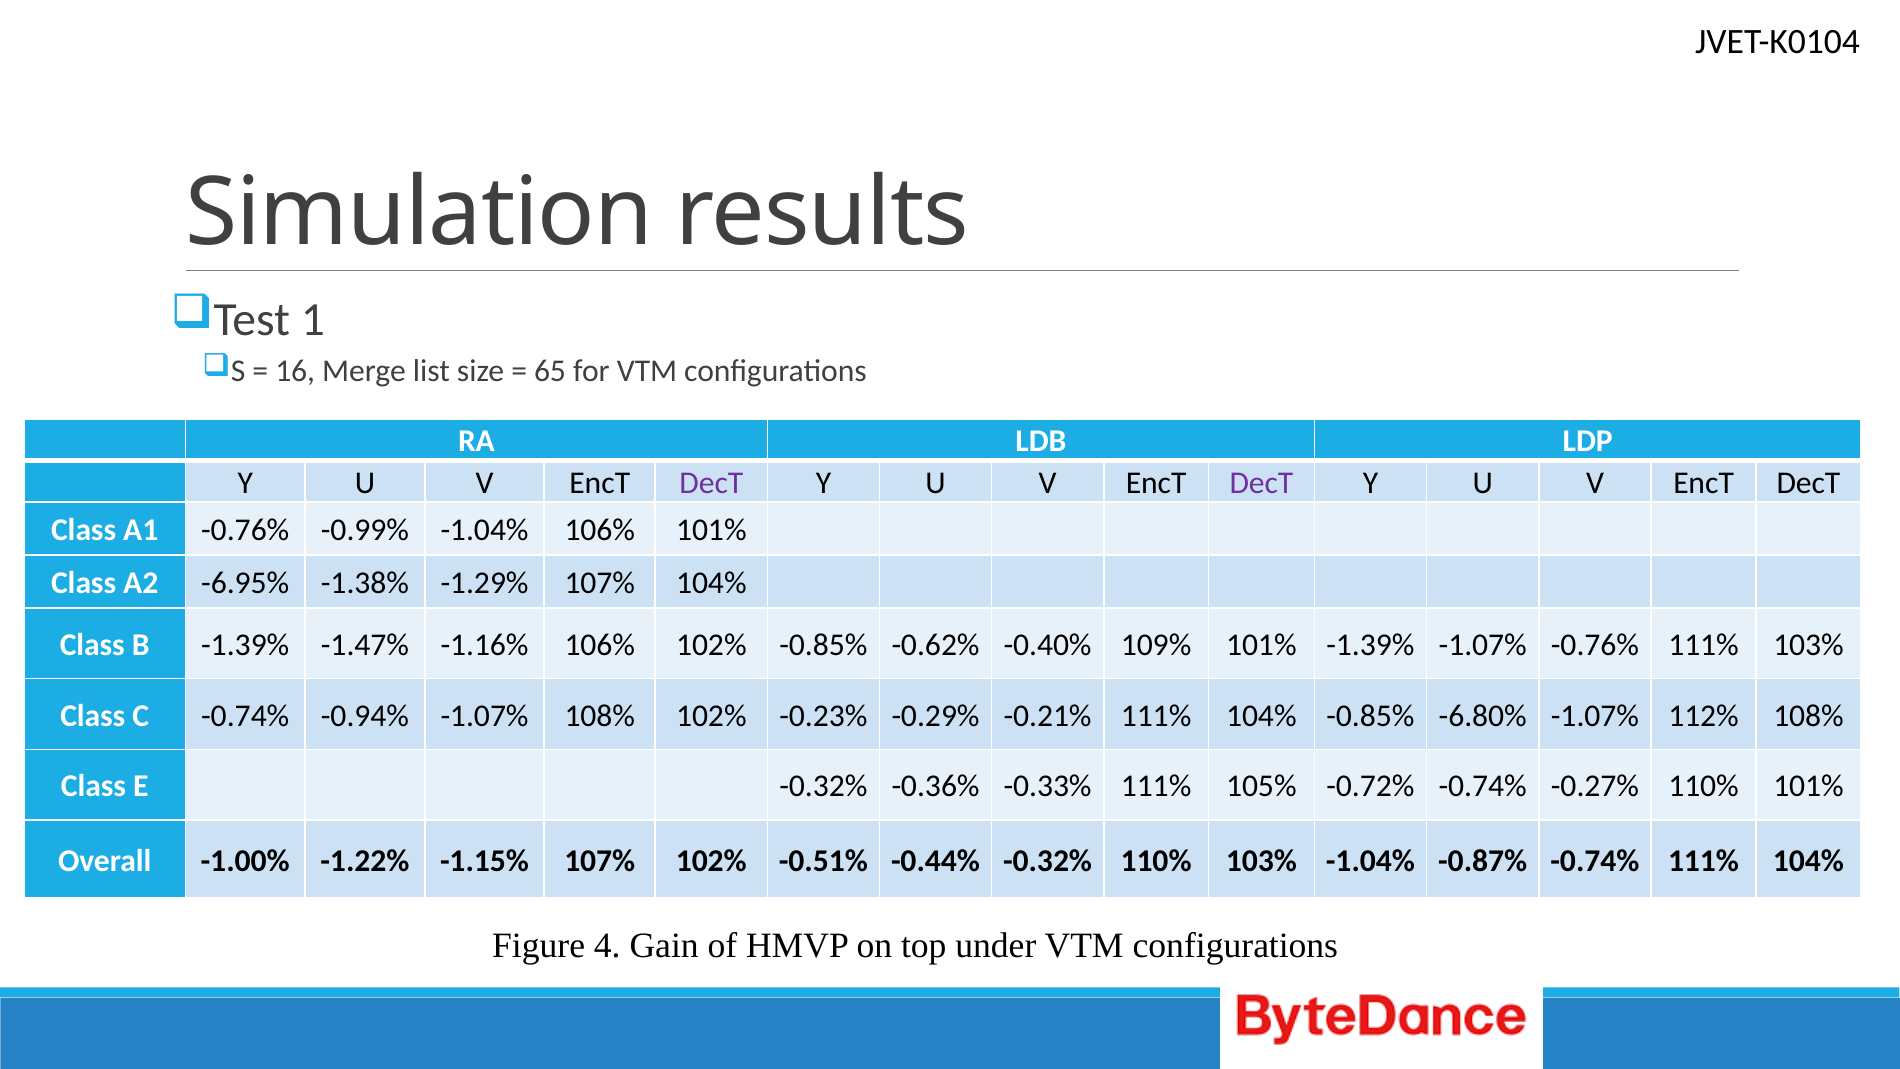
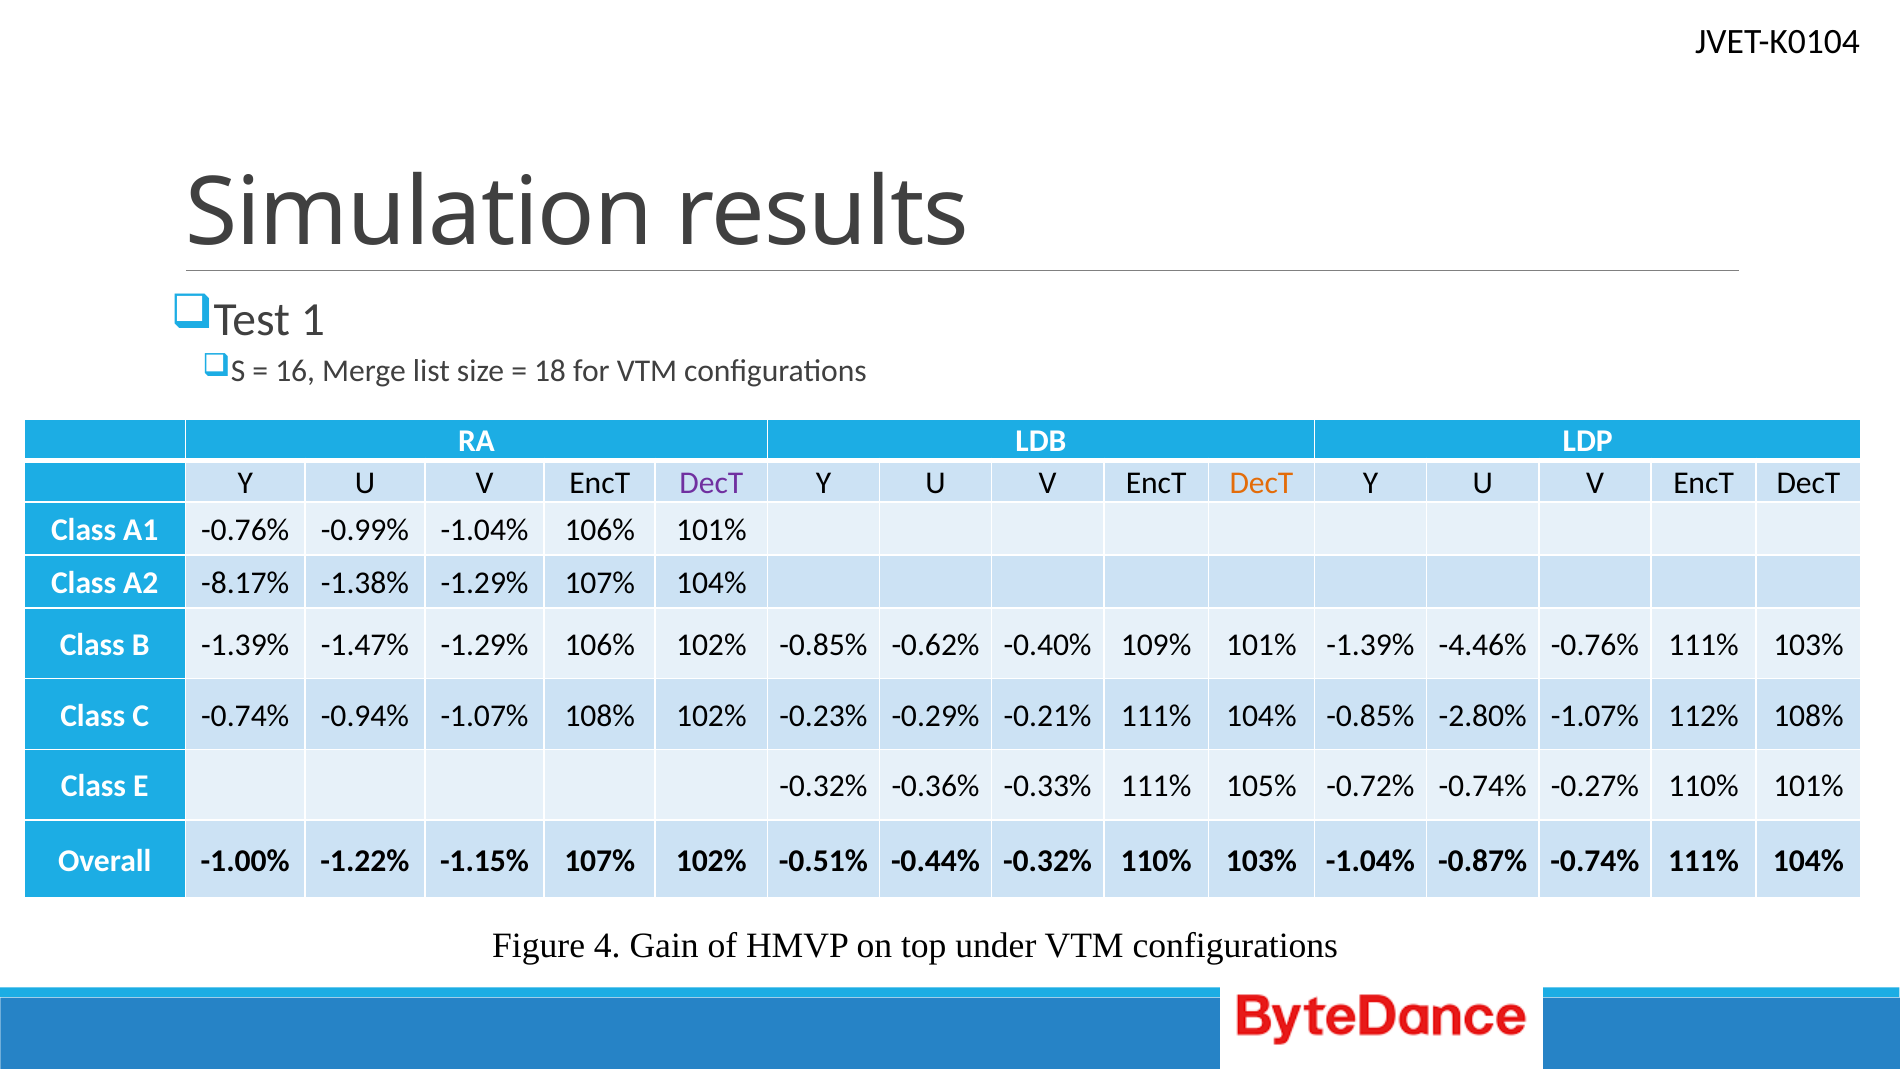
65: 65 -> 18 (550, 371)
DecT colour: purple -> orange (1261, 483)
-6.95%: -6.95% -> -8.17% (245, 583)
-1.47% -1.16%: -1.16% -> -1.29% (485, 645)
-1.39% -1.07%: -1.07% -> -4.46% (1483, 645)
-6.80%: -6.80% -> -2.80% (1483, 716)
